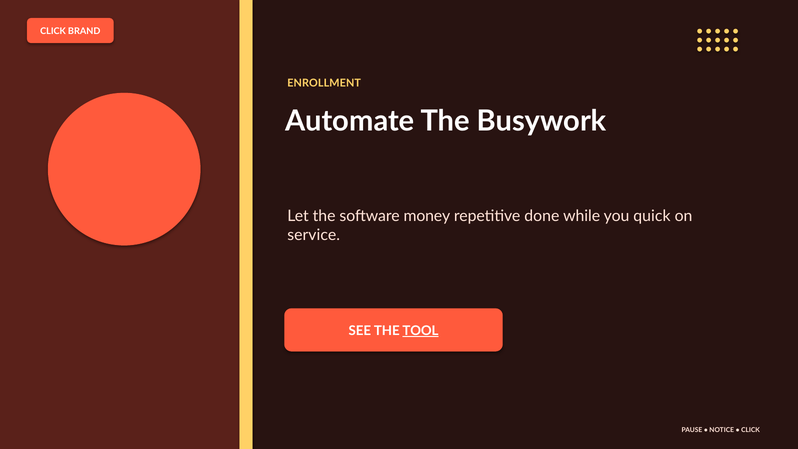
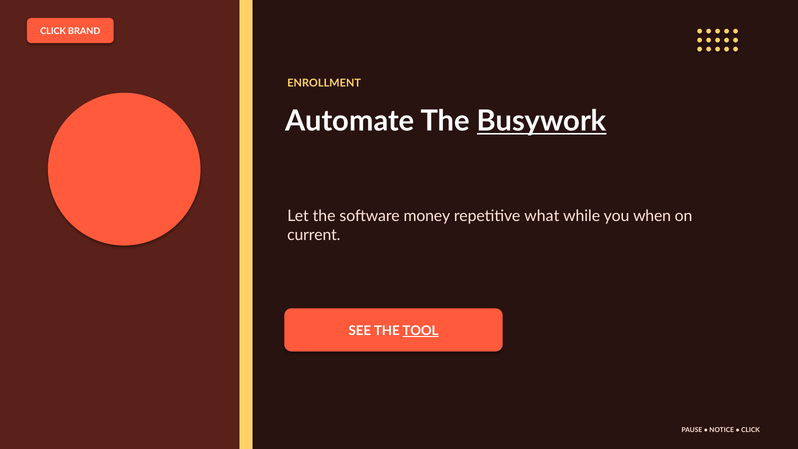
Busywork underline: none -> present (542, 121)
done: done -> what (542, 216)
quick: quick -> when (652, 216)
service: service -> current (314, 235)
